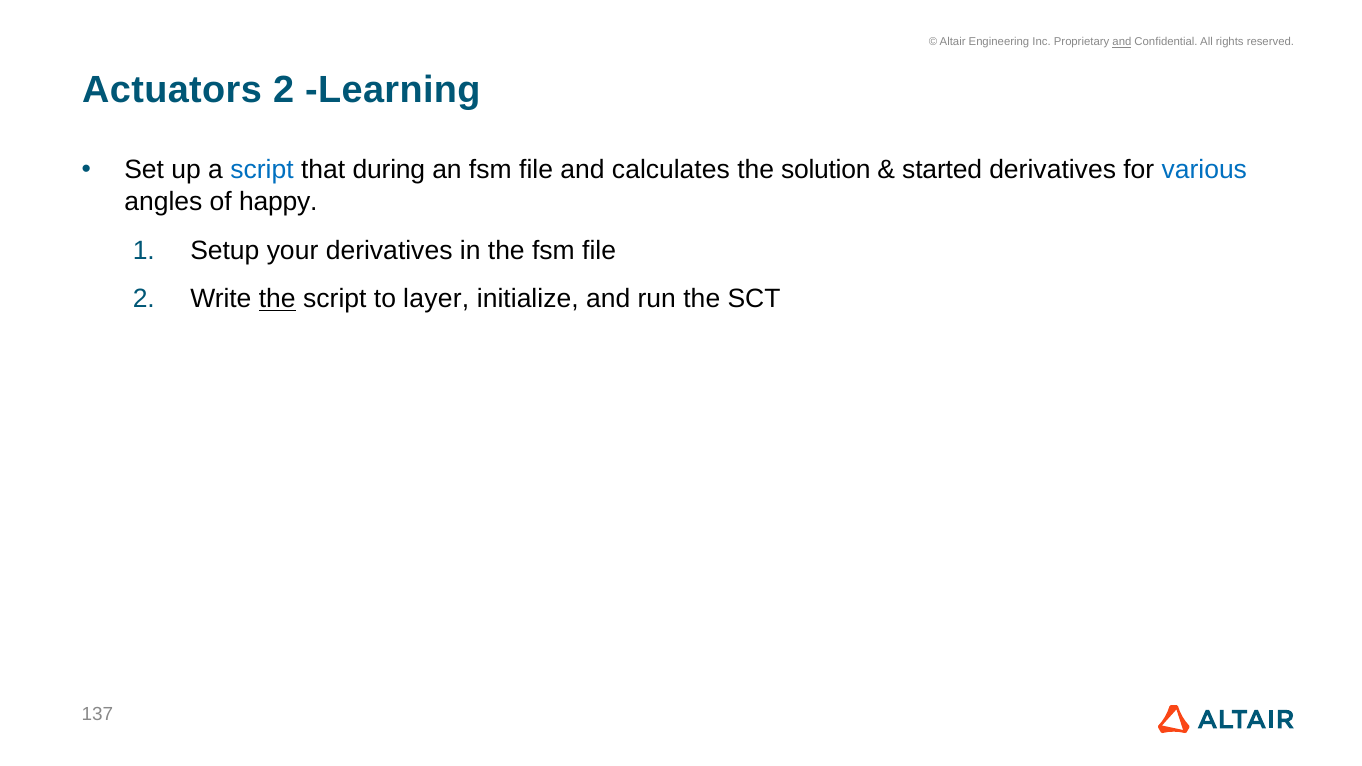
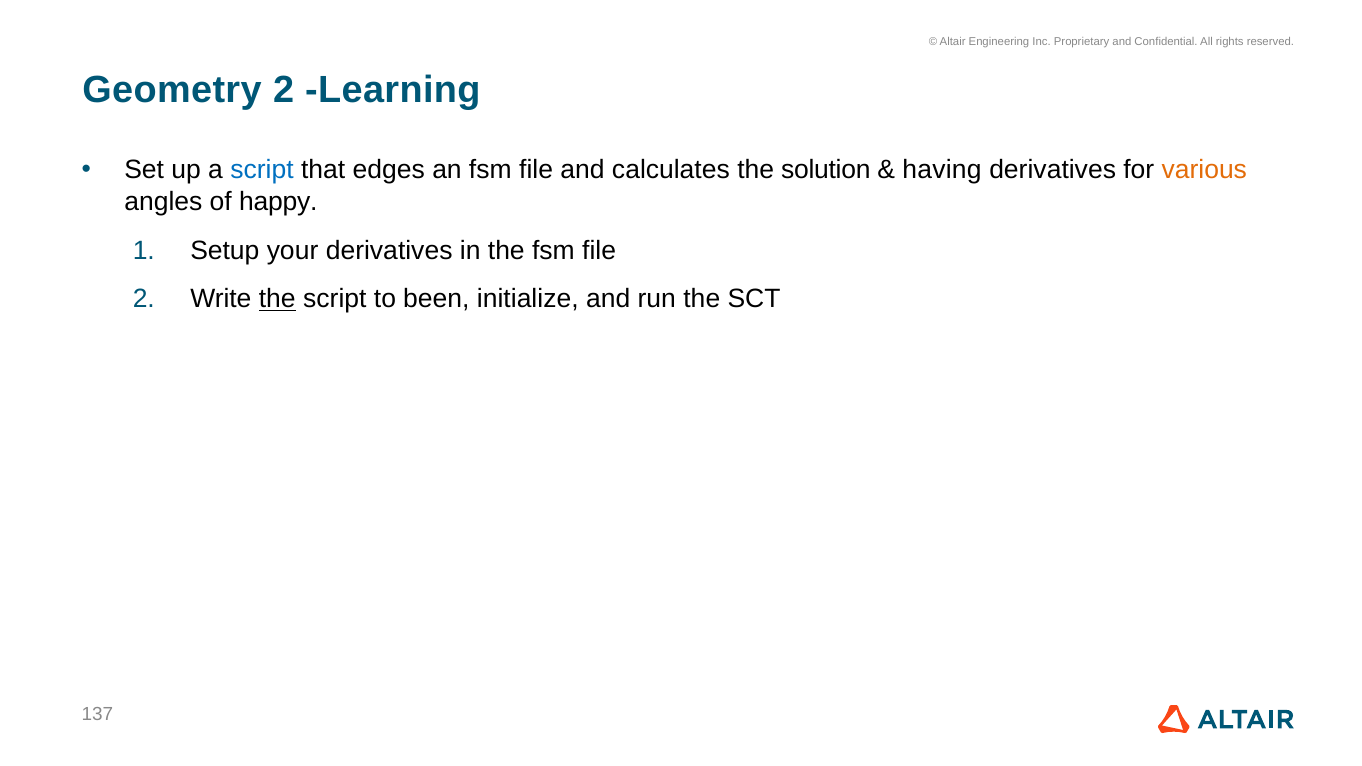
and underline: present -> none (1122, 42)
Actuators: Actuators -> Geometry (172, 90)
during: during -> edges (389, 170)
started: started -> having (942, 170)
various colour: blue -> orange (1204, 170)
layer: layer -> been (436, 299)
